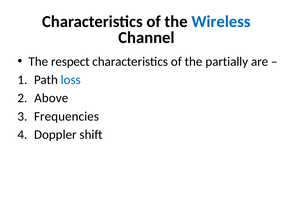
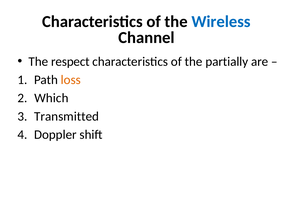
loss colour: blue -> orange (71, 80)
Above: Above -> Which (51, 98)
Frequencies: Frequencies -> Transmitted (67, 116)
